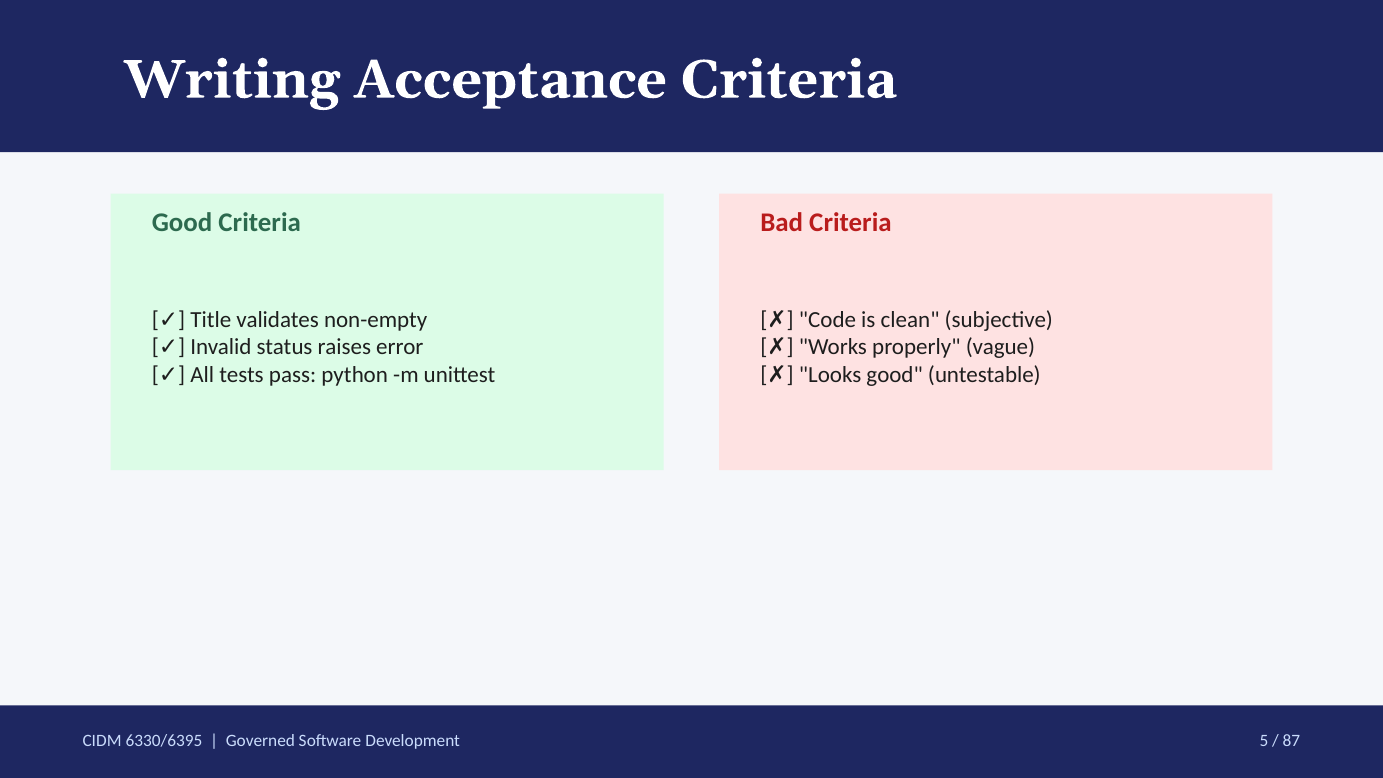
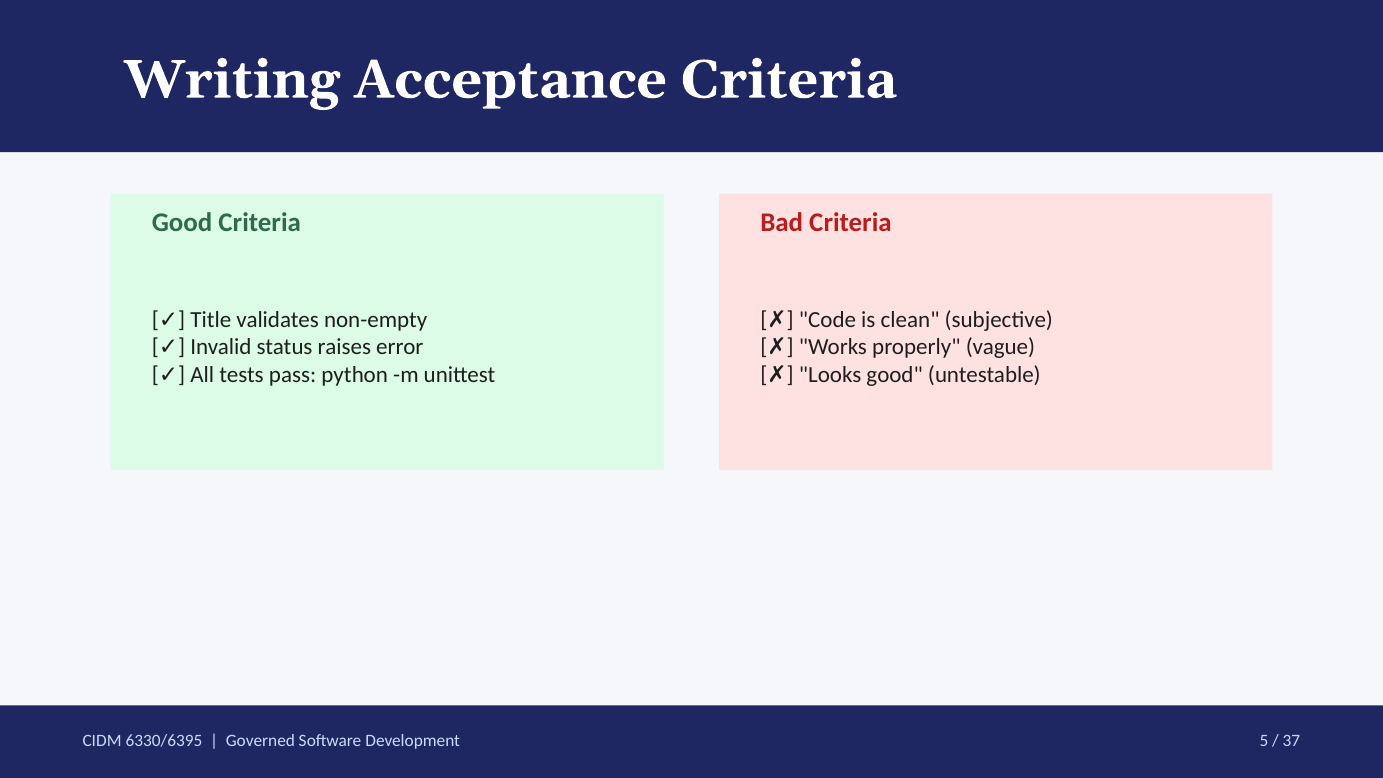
87: 87 -> 37 (1291, 741)
